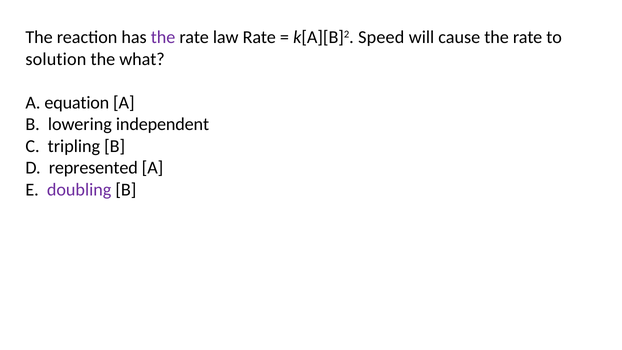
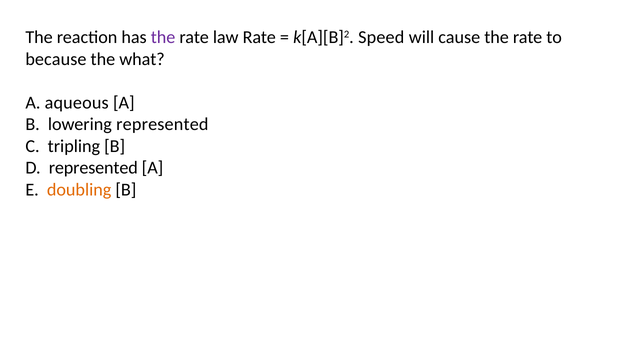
solution: solution -> because (56, 59)
equation: equation -> aqueous (77, 103)
lowering independent: independent -> represented (162, 124)
doubling colour: purple -> orange (79, 190)
